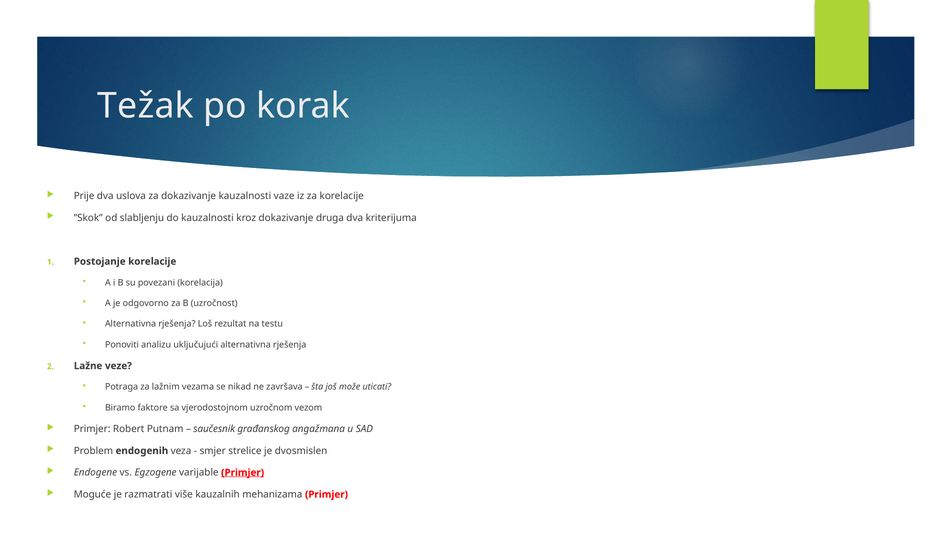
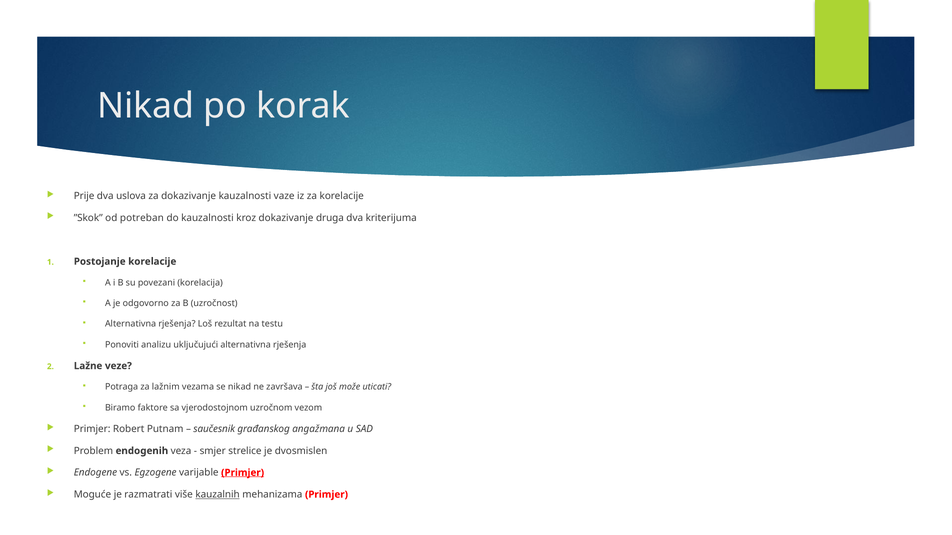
Težak: Težak -> Nikad (146, 106)
slabljenju: slabljenju -> potreban (142, 218)
kauzalnih underline: none -> present (218, 495)
